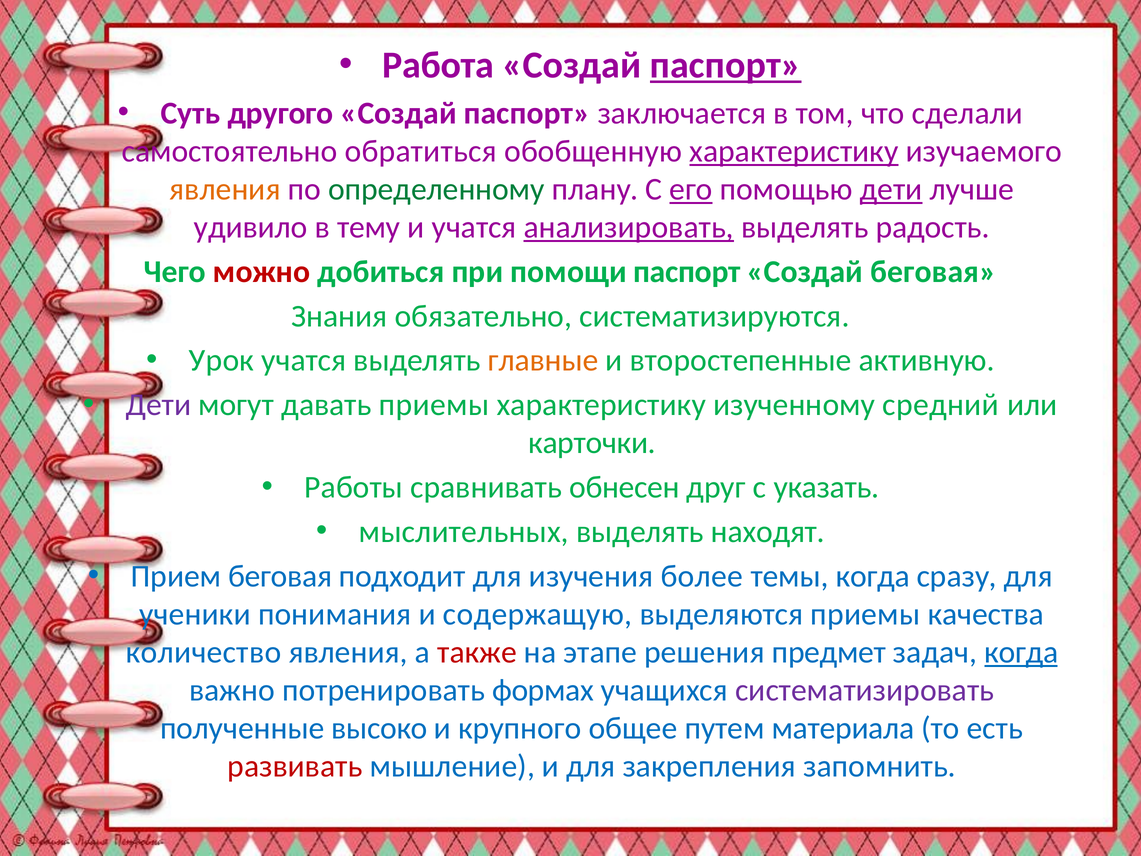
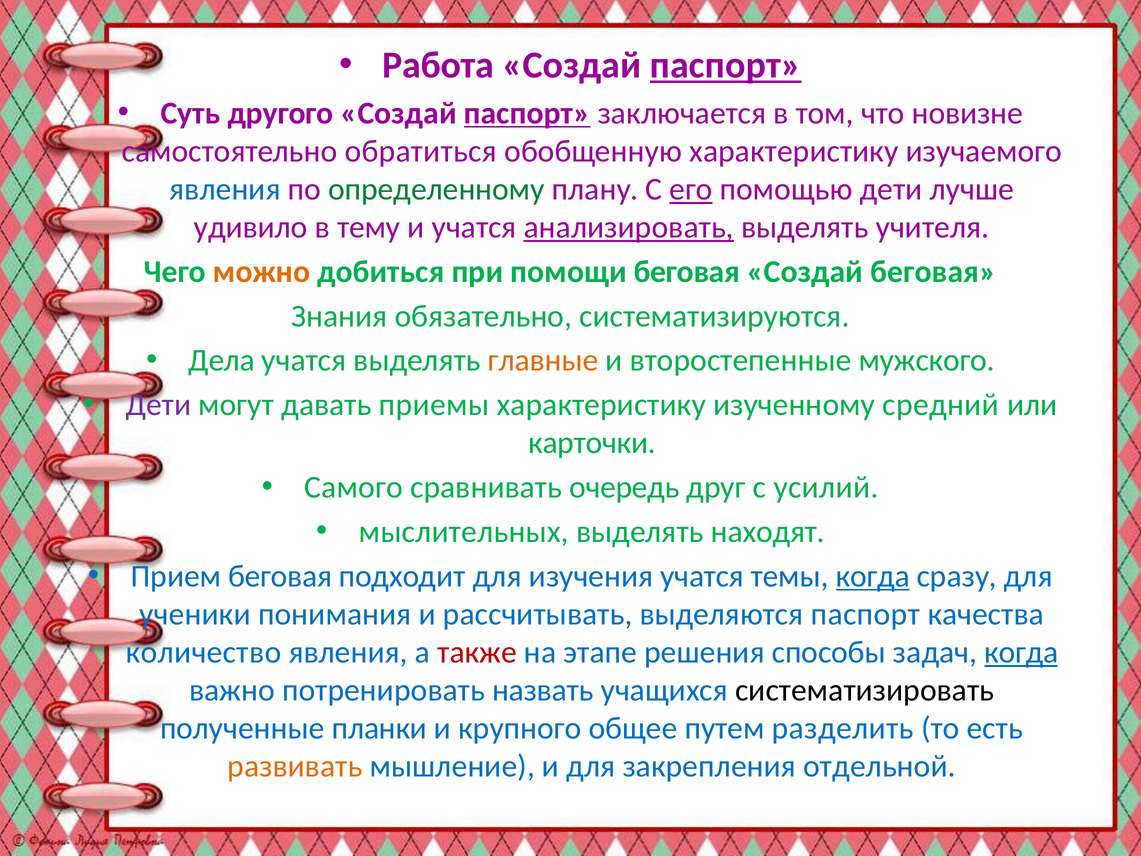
паспорт underline: none -> present (527, 113)
сделали: сделали -> новизне (967, 113)
характеристику underline: present -> none (794, 151)
явления colour: orange -> blue (225, 189)
дети underline: present -> none (891, 189)
радость: радость -> учителя (933, 227)
можно colour: red -> orange (262, 272)
помощи паспорт: паспорт -> беговая (687, 272)
Урок: Урок -> Дела (222, 360)
активную: активную -> мужского (927, 360)
Работы: Работы -> Самого (354, 487)
обнесен: обнесен -> очередь (624, 487)
указать: указать -> усилий (826, 487)
изучения более: более -> учатся (702, 576)
когда underline: none -> present (873, 576)
содержащую: содержащую -> рассчитывать (538, 614)
выделяются приемы: приемы -> паспорт (865, 614)
предмет: предмет -> способы (829, 652)
формах: формах -> назвать (543, 690)
систематизировать colour: purple -> black (865, 690)
высоко: высоко -> планки (380, 728)
материала: материала -> разделить (843, 728)
развивать colour: red -> orange (295, 766)
запомнить: запомнить -> отдельной (880, 766)
